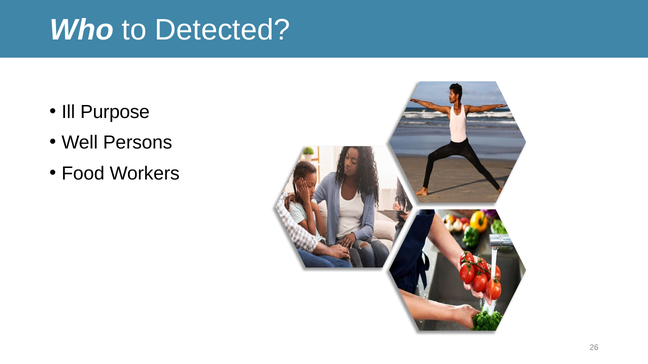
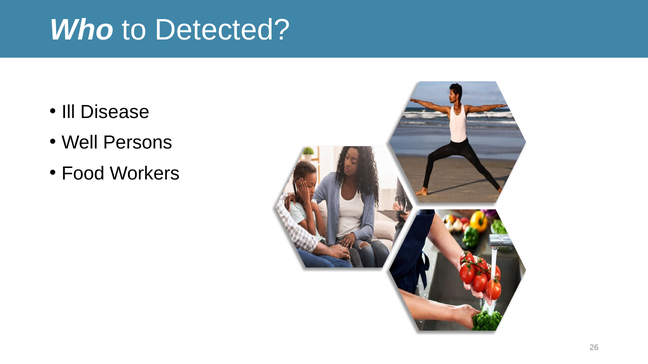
Purpose: Purpose -> Disease (115, 112)
